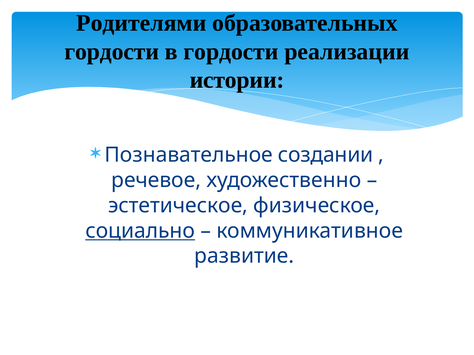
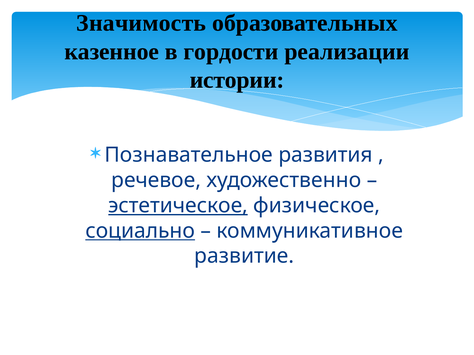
Родителями: Родителями -> Значимость (141, 23)
гордости: гордости -> казенное (112, 52)
создании: создании -> развития (326, 155)
эстетическое underline: none -> present (178, 206)
